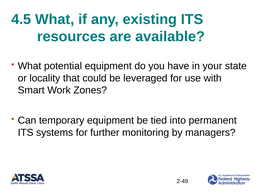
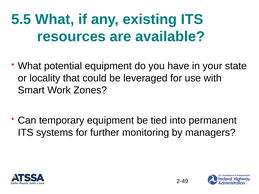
4.5: 4.5 -> 5.5 (21, 19)
